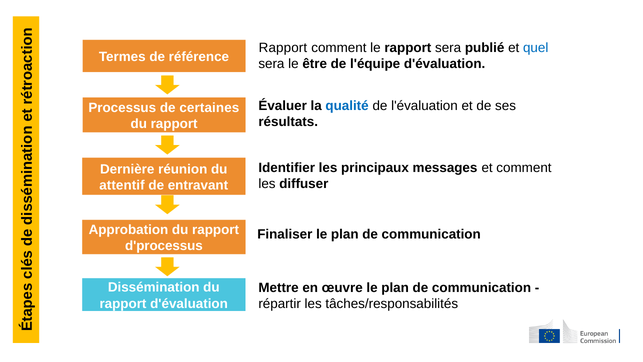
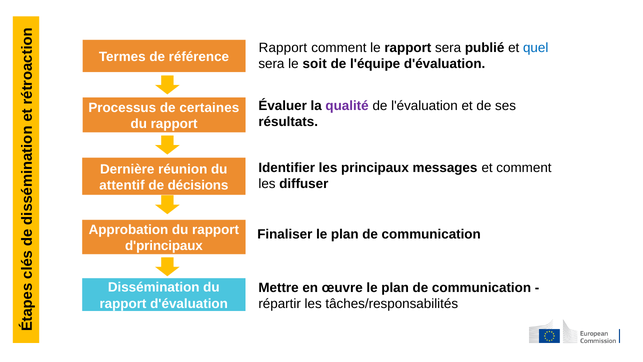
être: être -> soit (315, 64)
qualité colour: blue -> purple (347, 106)
entravant: entravant -> décisions (198, 185)
d'processus: d'processus -> d'principaux (164, 246)
